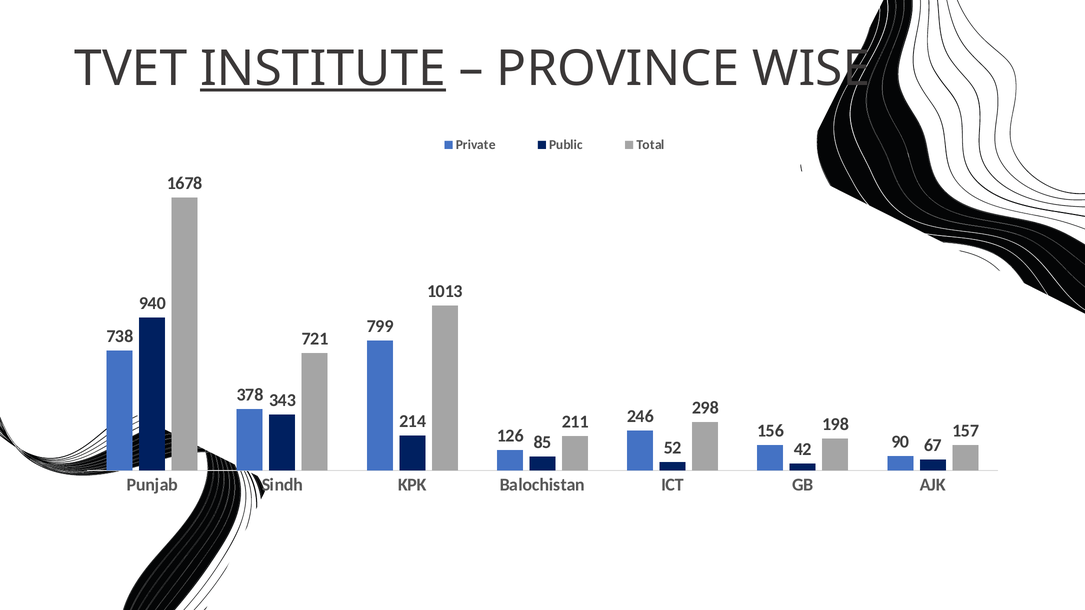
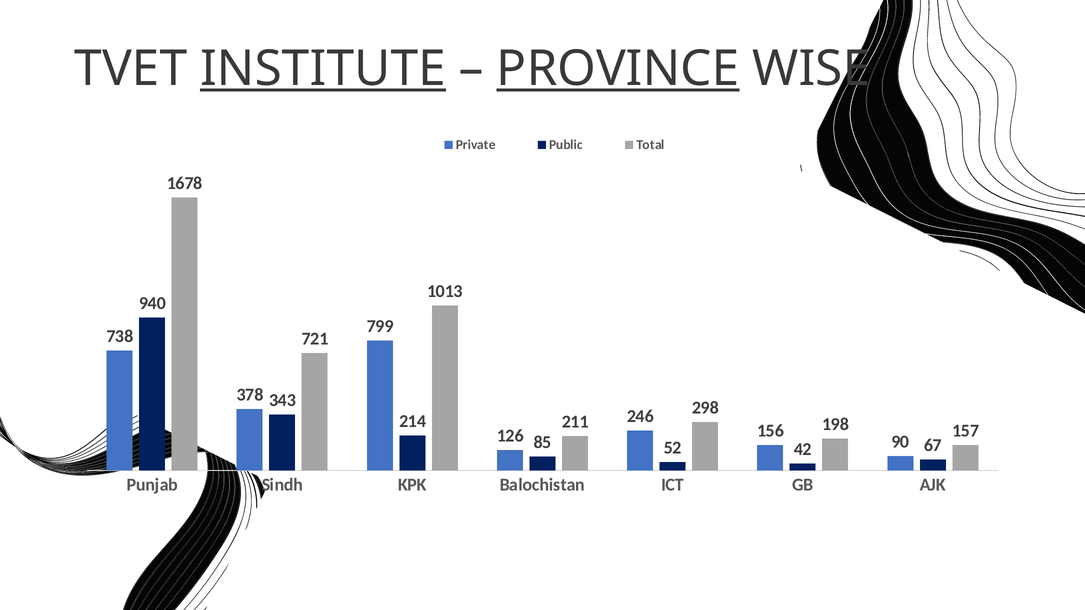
PROVINCE underline: none -> present (618, 69)
